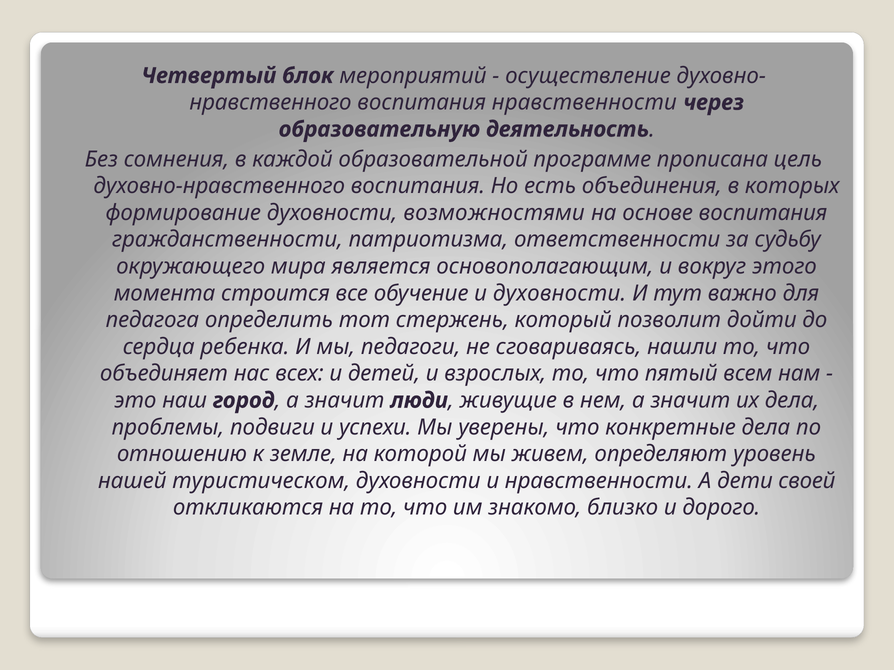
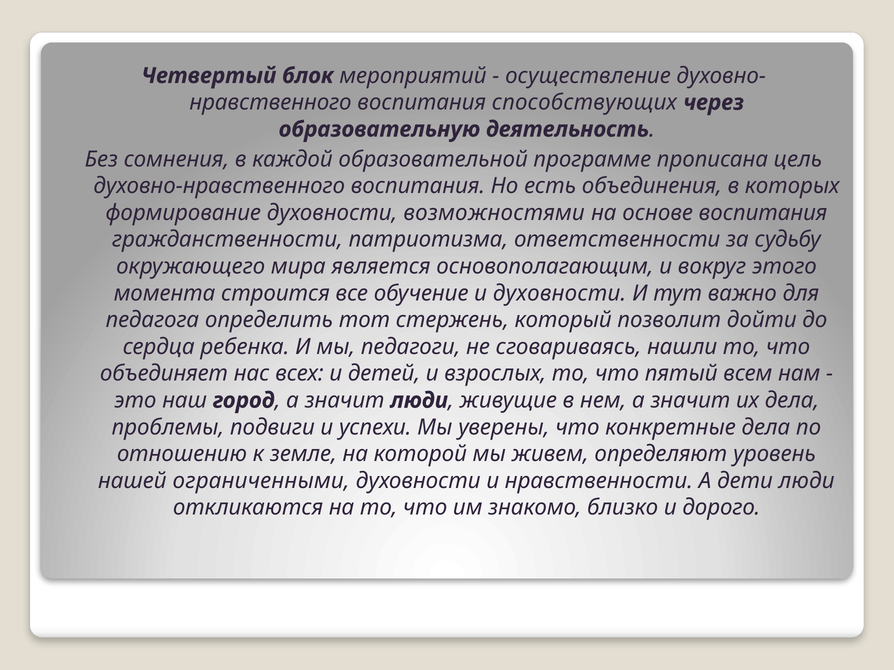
воспитания нравственности: нравственности -> способствующих (584, 103)
туристическом: туристическом -> ограниченными (261, 481)
дети своей: своей -> люди (807, 481)
